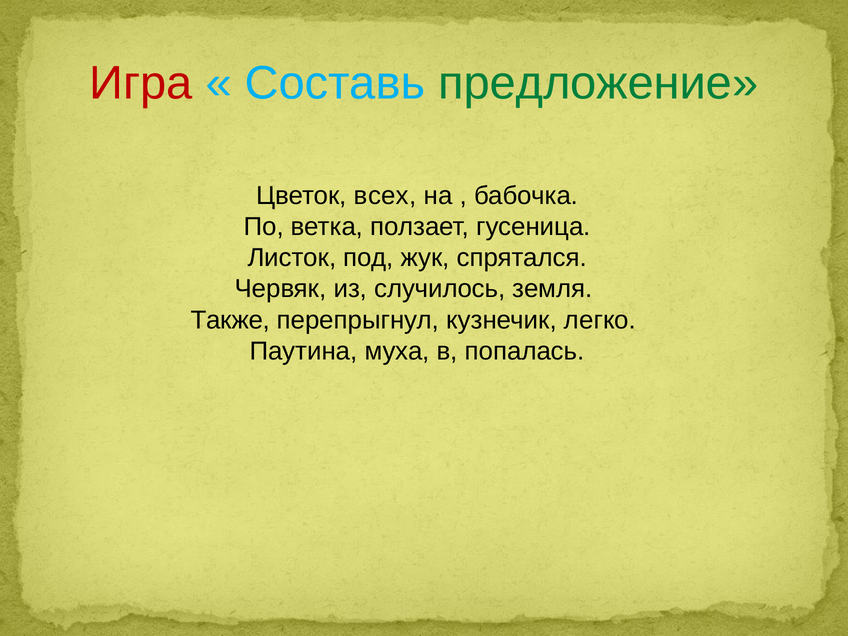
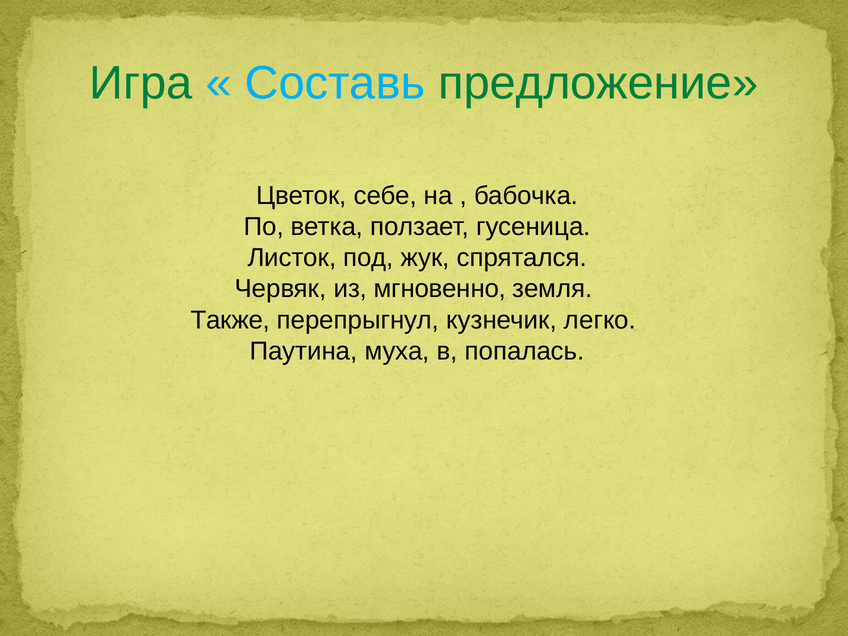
Игра colour: red -> green (141, 83)
всех: всех -> себе (385, 196)
случилось: случилось -> мгновенно (440, 289)
